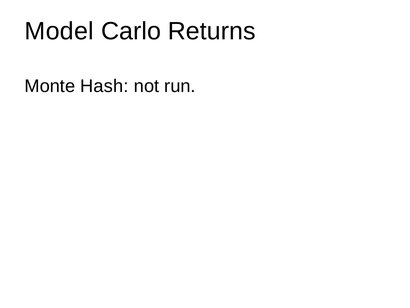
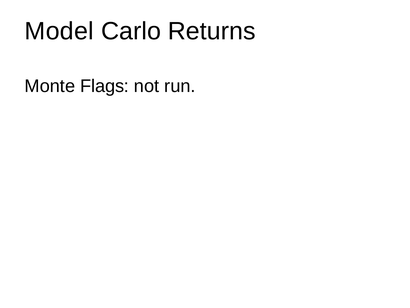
Hash: Hash -> Flags (105, 86)
